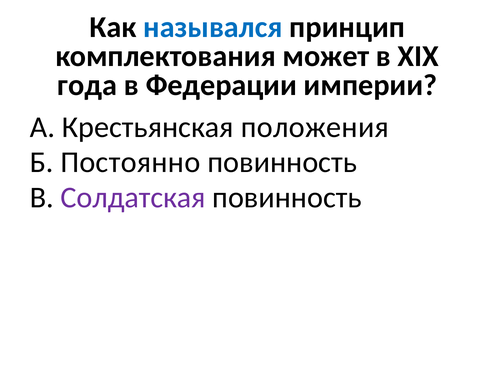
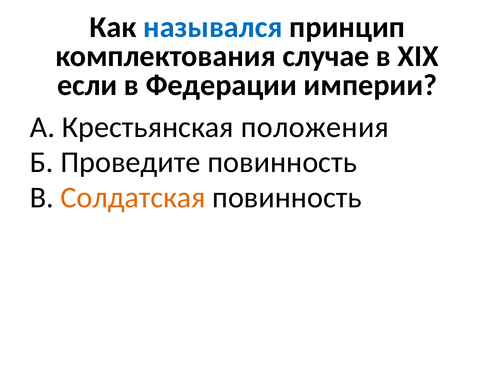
может: может -> случае (326, 56)
года: года -> если (87, 85)
Постоянно: Постоянно -> Проведите (130, 162)
Солдатская colour: purple -> orange (133, 198)
